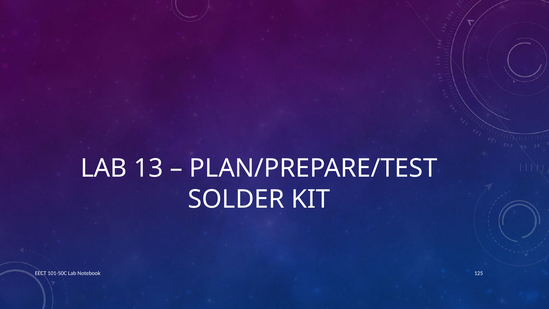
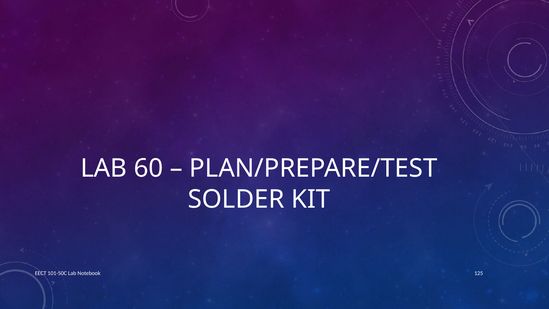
13: 13 -> 60 (148, 168)
